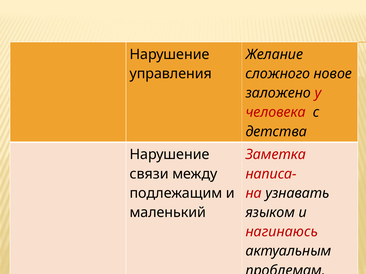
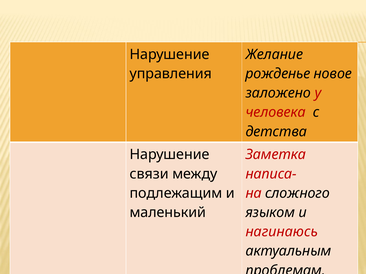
сложного: сложного -> рожденье (278, 74)
узнавать: узнавать -> сложного (297, 193)
